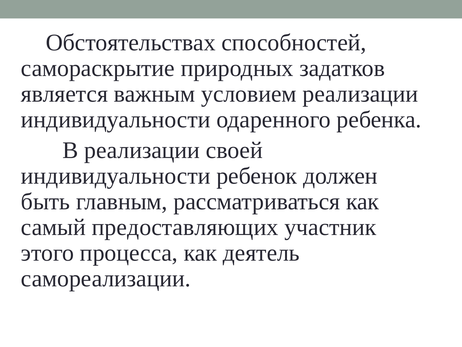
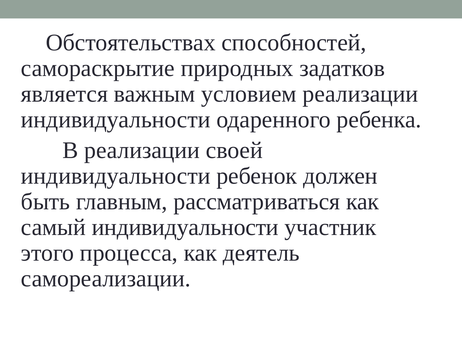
самый предоставляющих: предоставляющих -> индивидуальности (185, 227)
